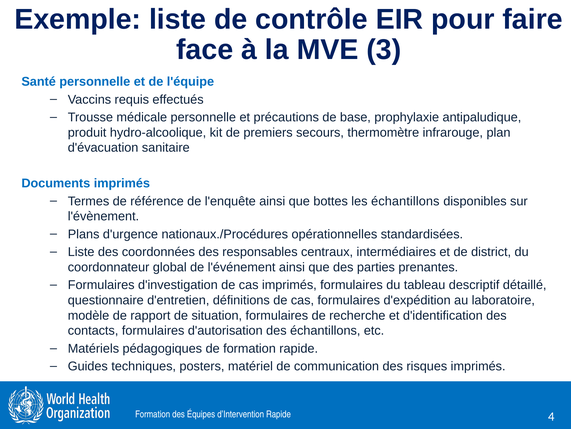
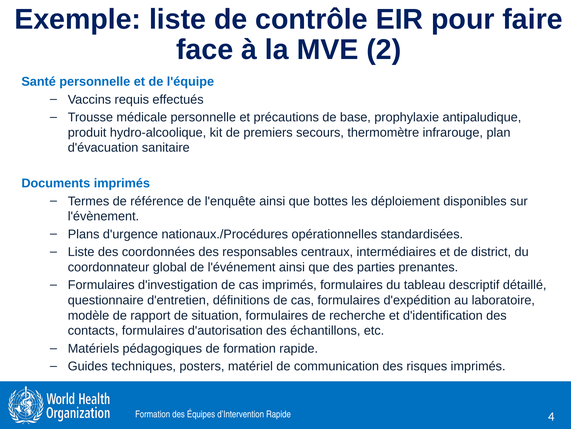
3: 3 -> 2 (384, 50)
les échantillons: échantillons -> déploiement (405, 201)
